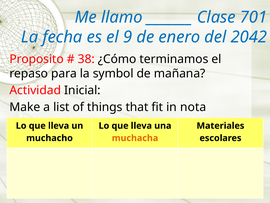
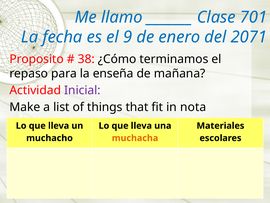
2042: 2042 -> 2071 (249, 37)
symbol: symbol -> enseña (113, 73)
Inicial colour: black -> purple (82, 90)
